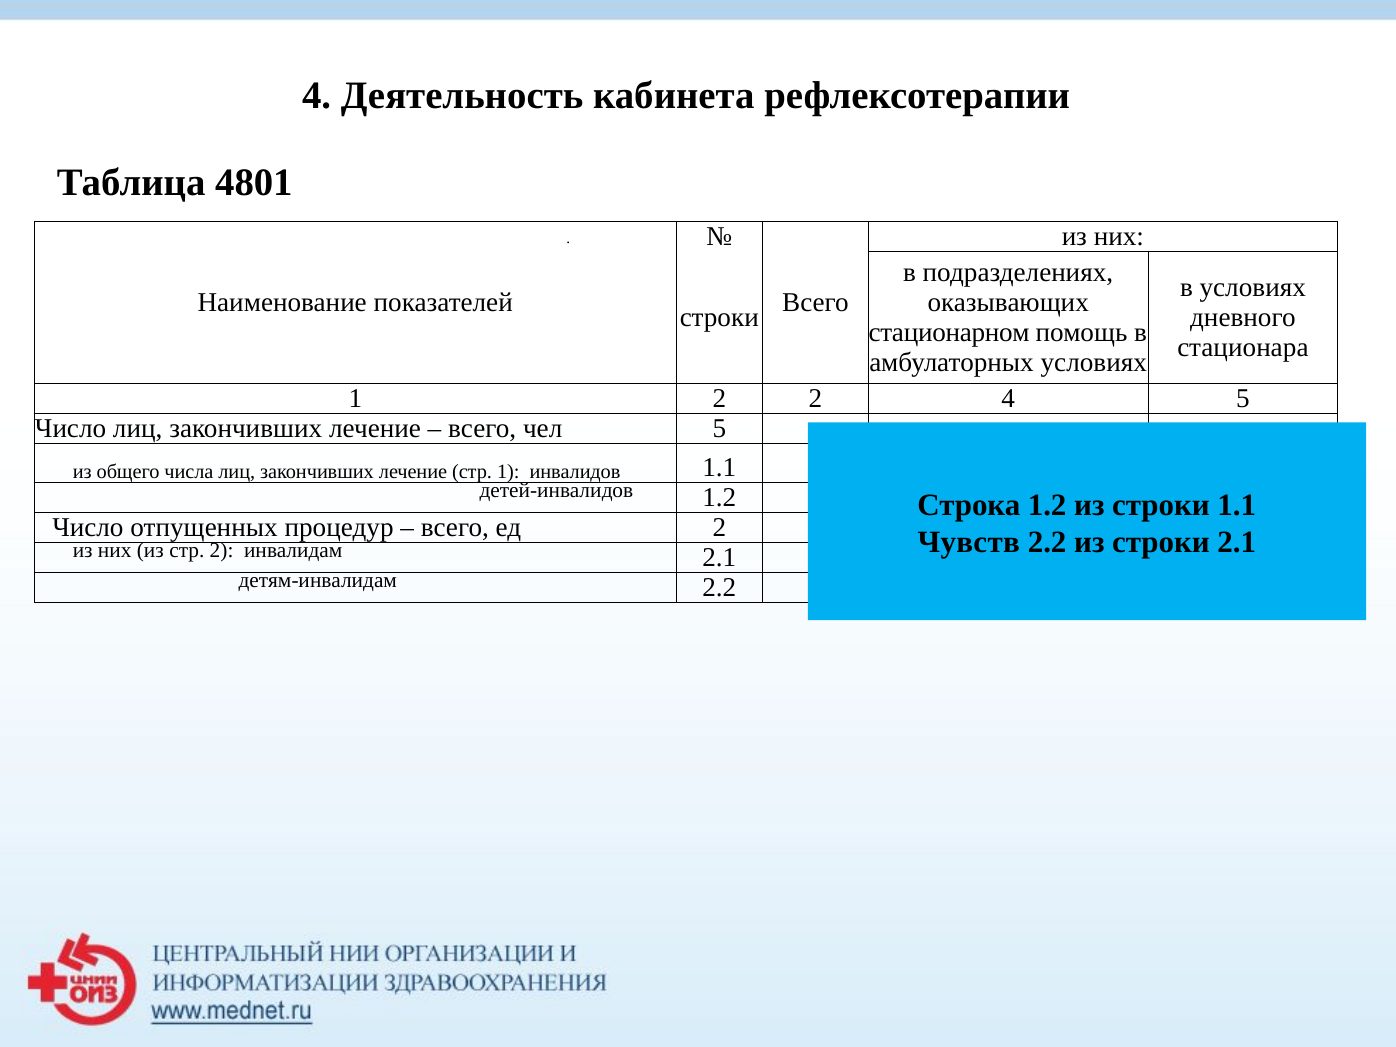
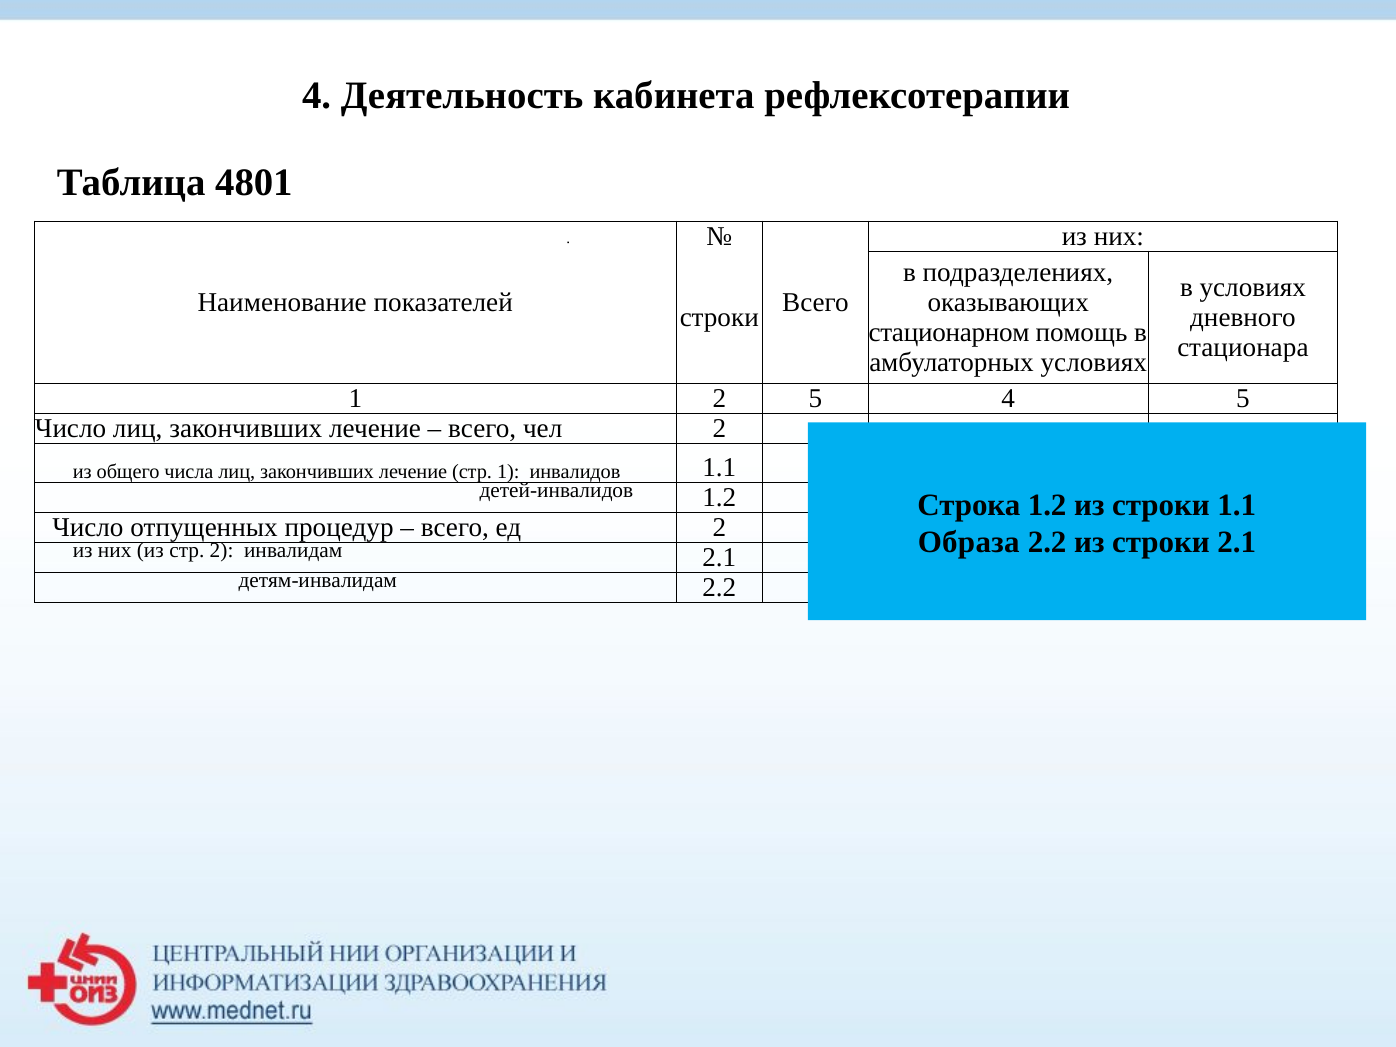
2 2: 2 -> 5 (815, 399)
чел 5: 5 -> 2 (719, 429)
Чувств: Чувств -> Образа (969, 542)
